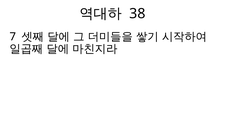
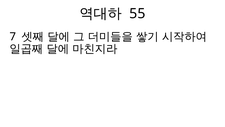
38: 38 -> 55 (137, 14)
